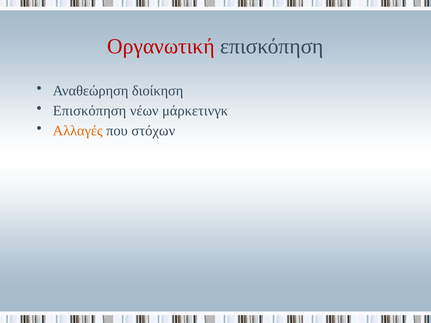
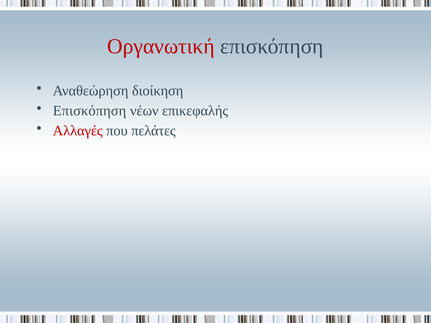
μάρκετινγκ: μάρκετινγκ -> επικεφαλής (195, 111)
Αλλαγές colour: orange -> red (78, 131)
στόχων: στόχων -> πελάτες (153, 131)
